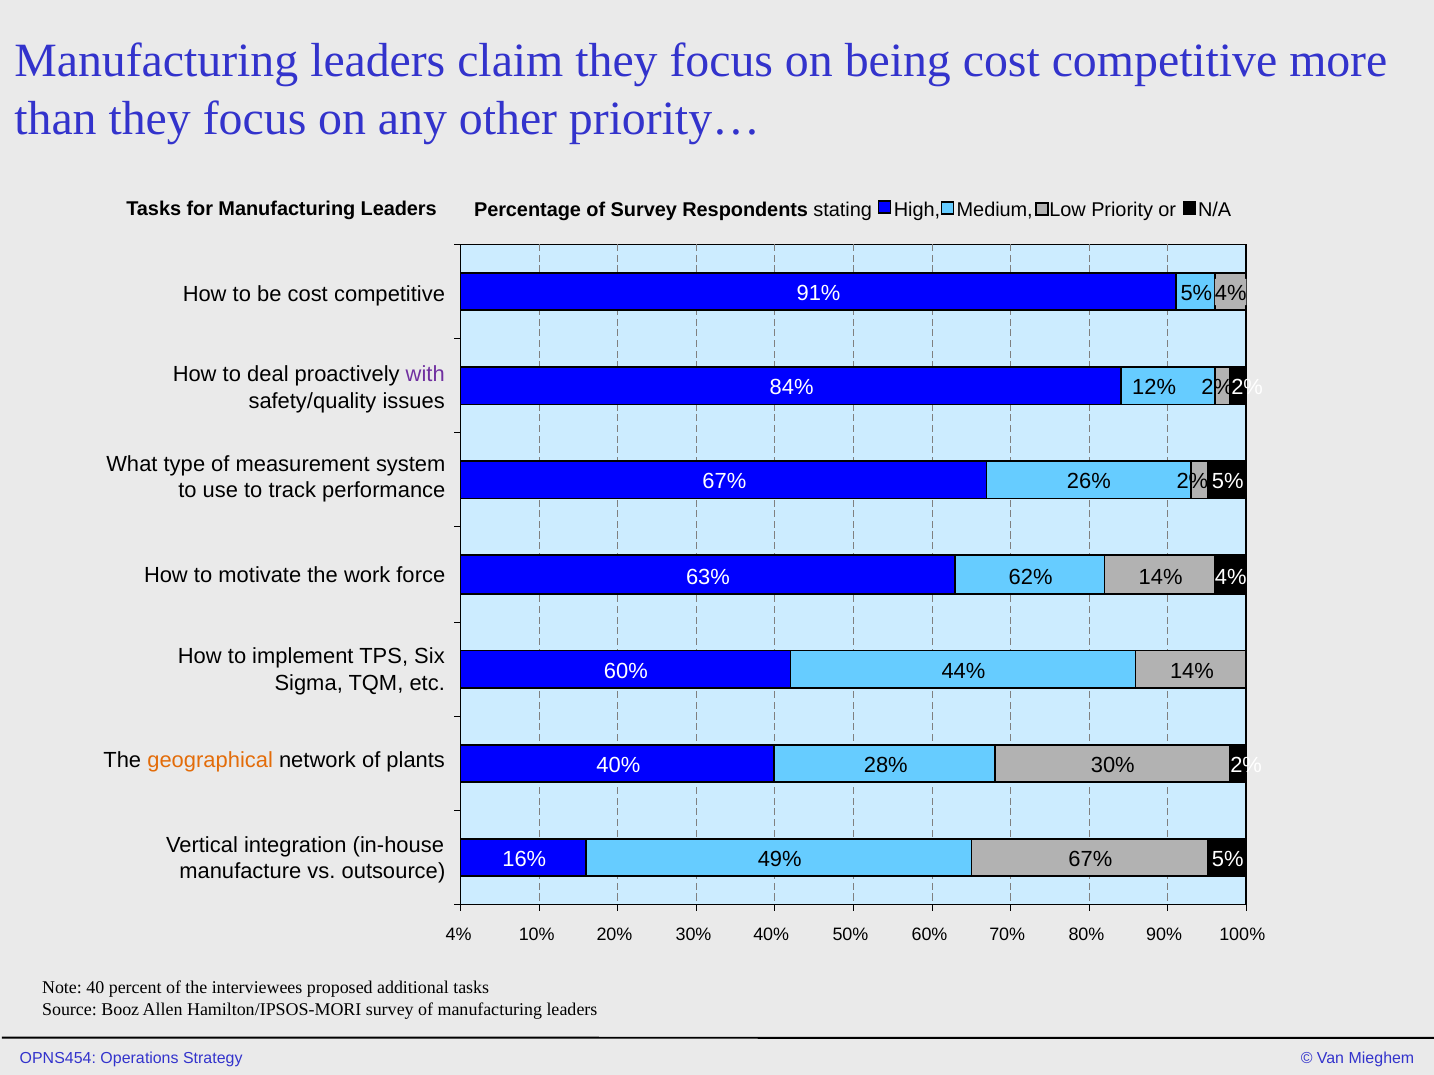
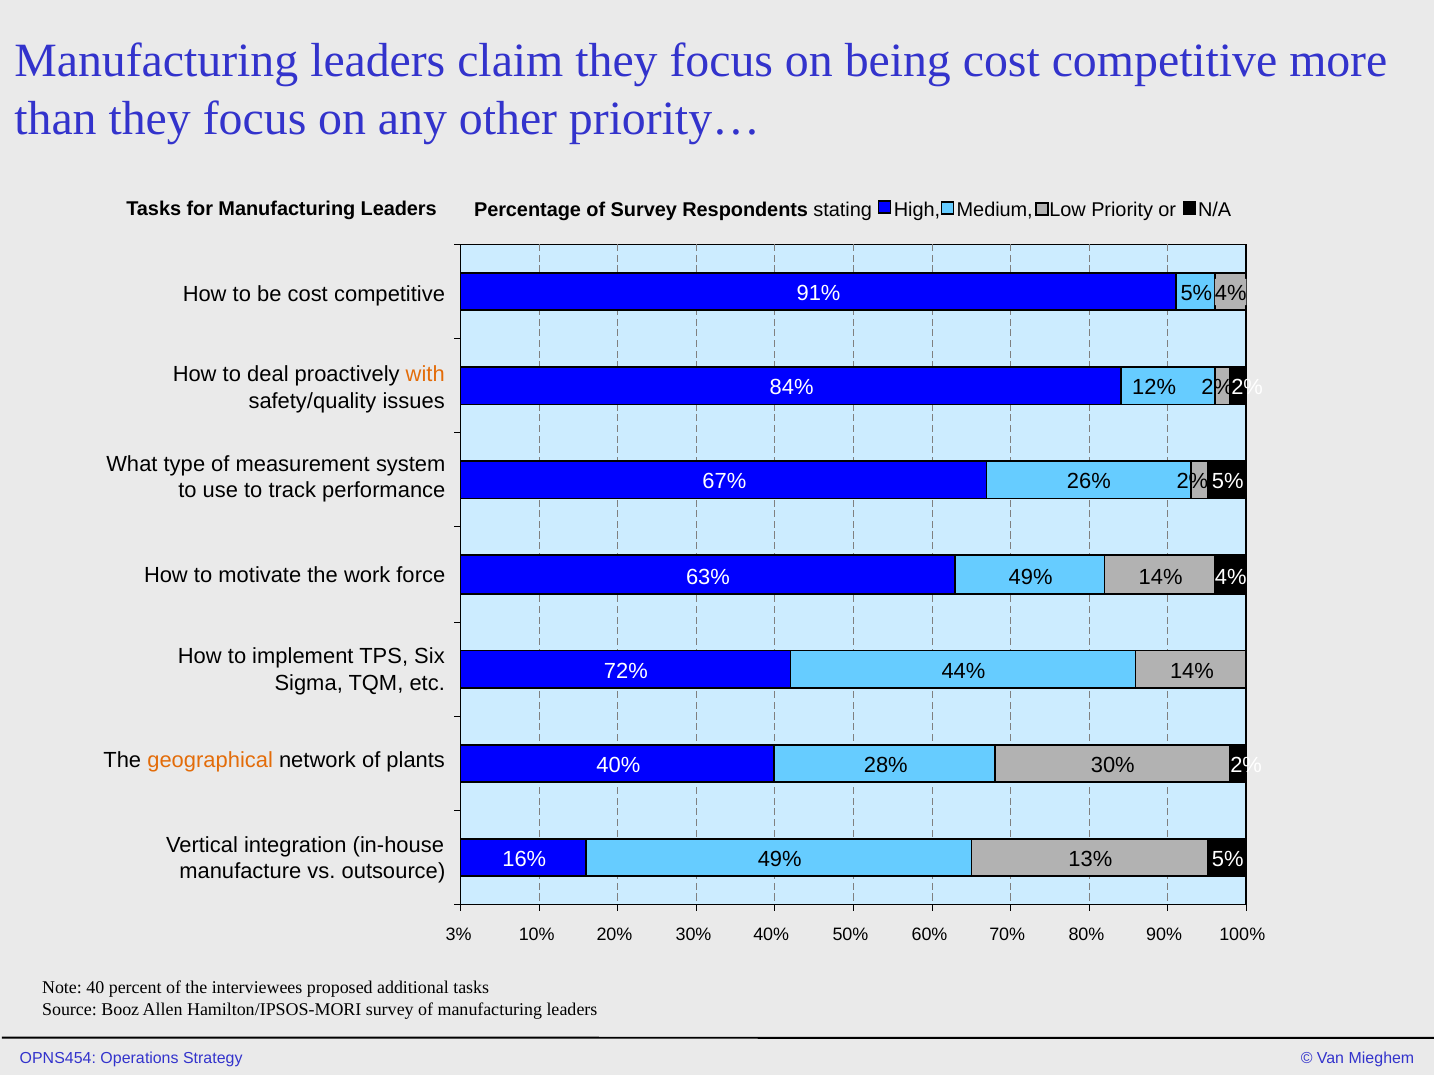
with colour: purple -> orange (425, 375)
62%: 62% -> 49% (1031, 578)
60%: 60% -> 72% (626, 672)
67%: 67% -> 13% (1090, 860)
4%: 4% -> 3% (459, 935)
